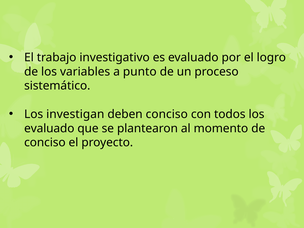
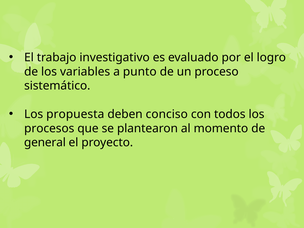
investigan: investigan -> propuesta (75, 114)
evaluado: evaluado -> procesos (49, 128)
conciso: conciso -> general (45, 143)
